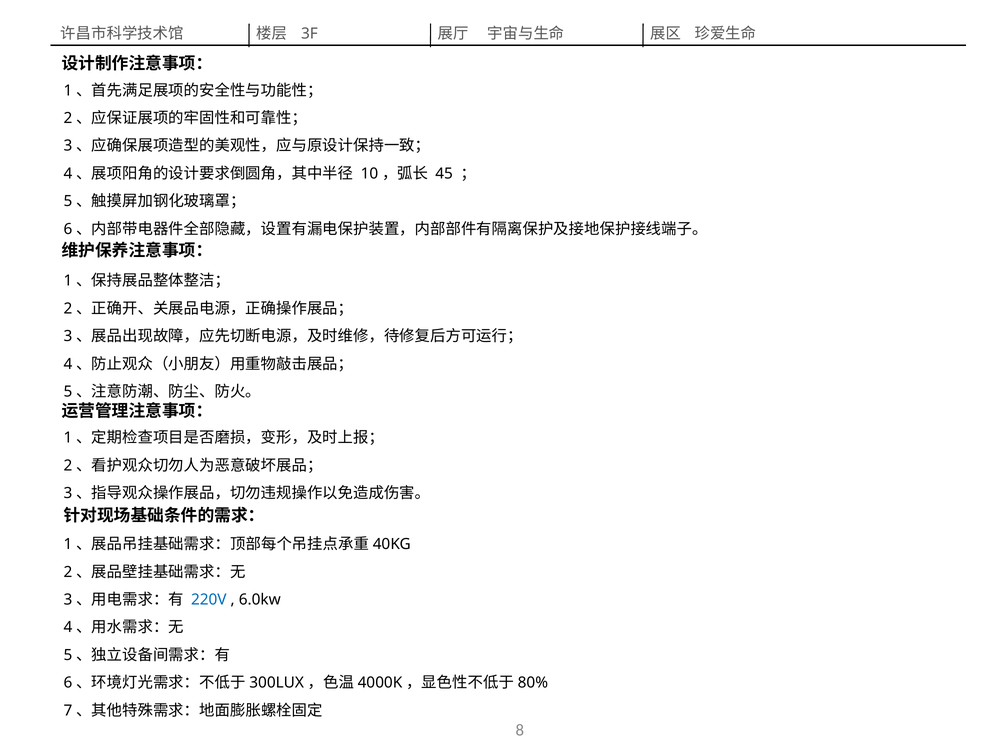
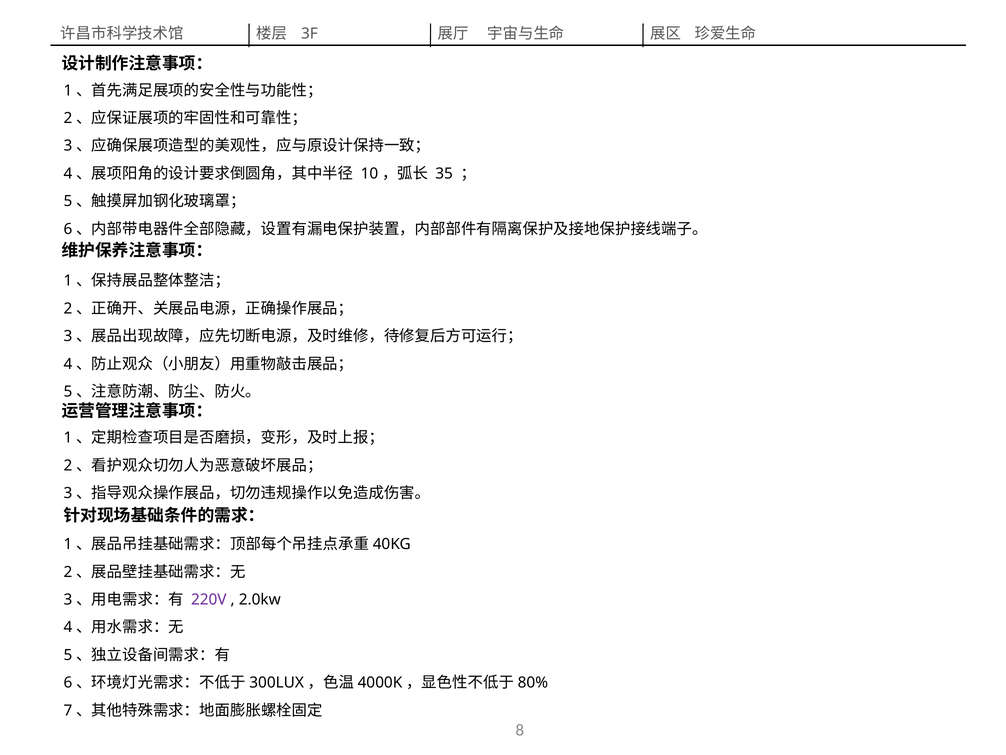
45: 45 -> 35 (444, 173)
220V colour: blue -> purple (209, 599)
6.0kw: 6.0kw -> 2.0kw (260, 599)
